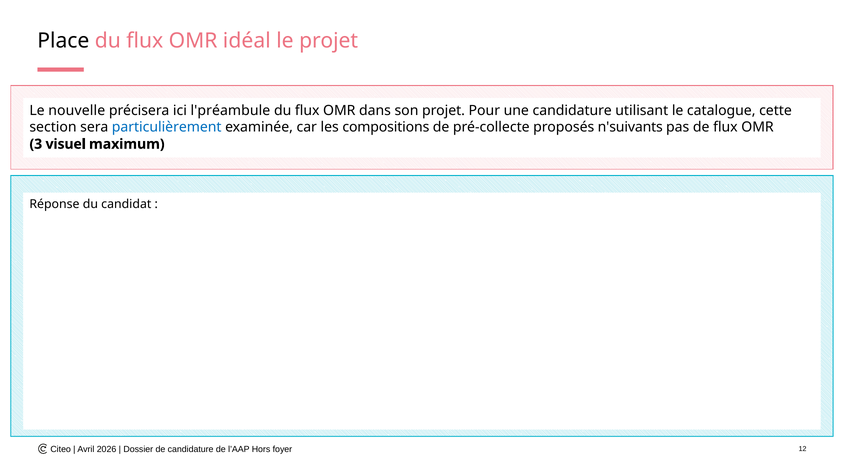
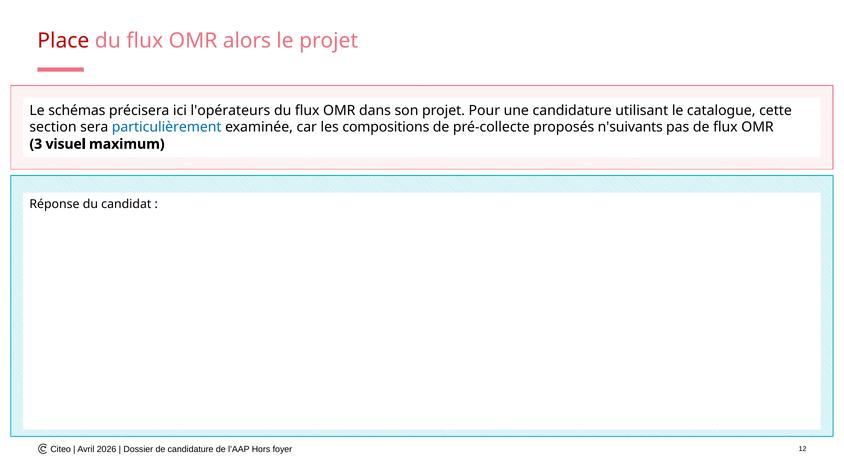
Place colour: black -> red (63, 41)
idéal: idéal -> alors (247, 41)
nouvelle: nouvelle -> schémas (77, 110)
l'préambule: l'préambule -> l'opérateurs (230, 110)
